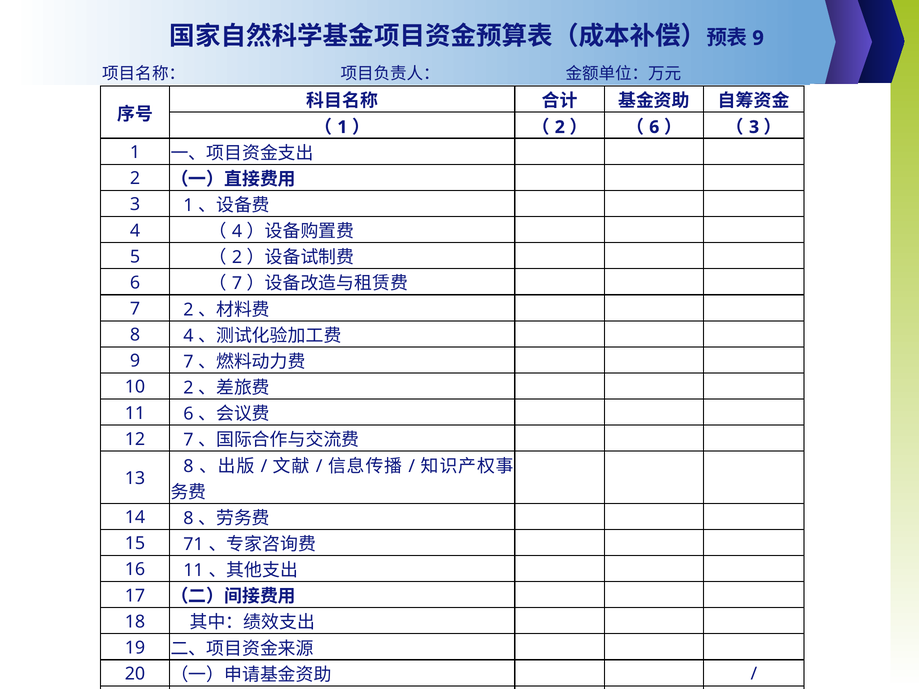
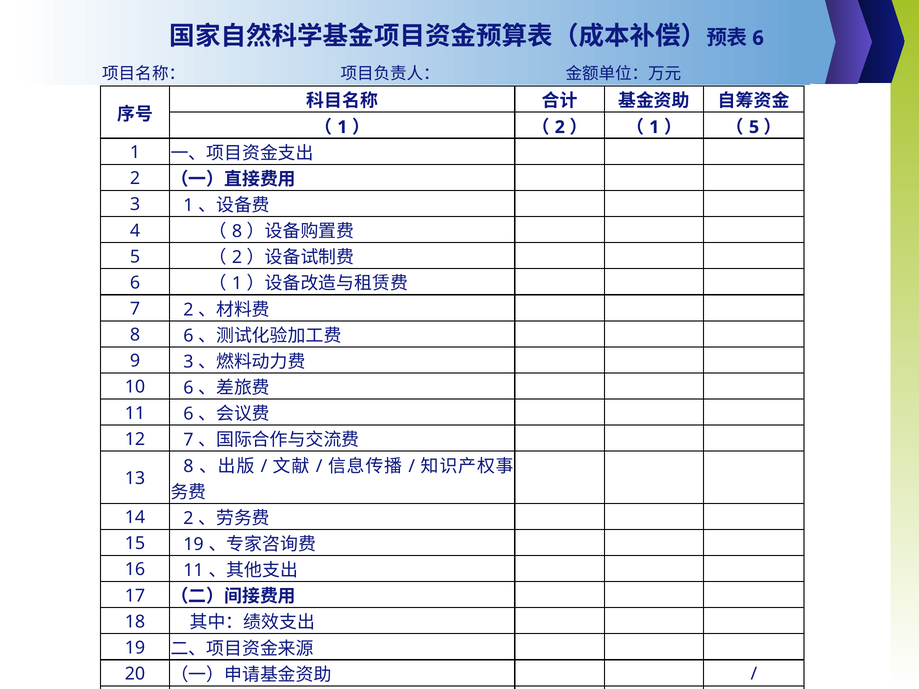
9: 9 -> 6 (758, 38)
6: 6 -> 1 (654, 127)
3: 3 -> 5 (754, 127)
4: 4 -> 8 (237, 232)
7: 7 -> 1 (237, 284)
8 4: 4 -> 6 (188, 336)
9 7: 7 -> 3 (188, 362)
10 2: 2 -> 6 (188, 388)
14 8: 8 -> 2 (188, 518)
15 71: 71 -> 19 (193, 545)
